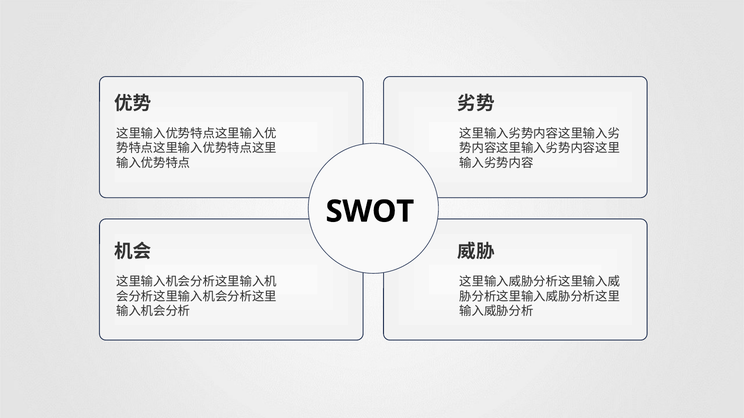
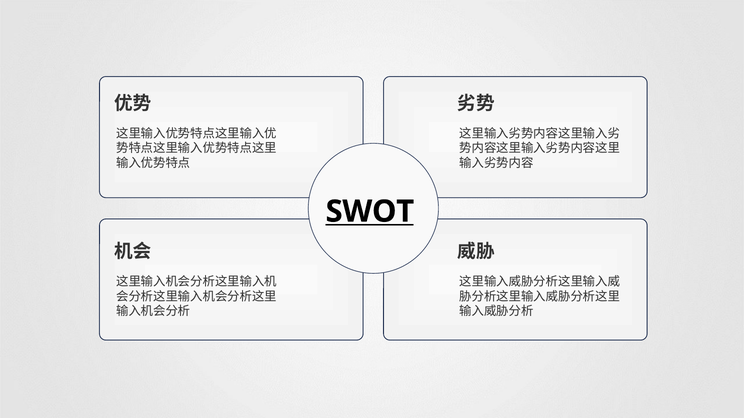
SWOT underline: none -> present (370, 212)
